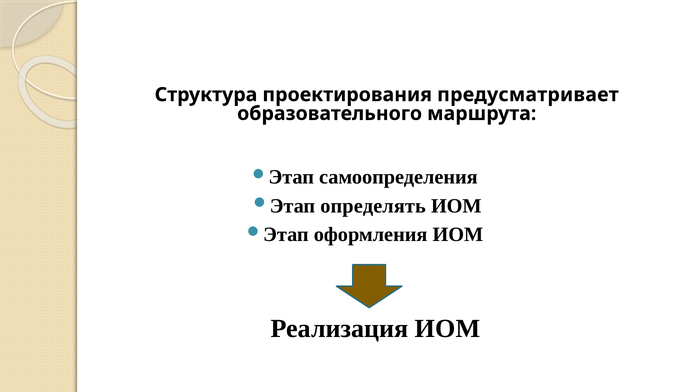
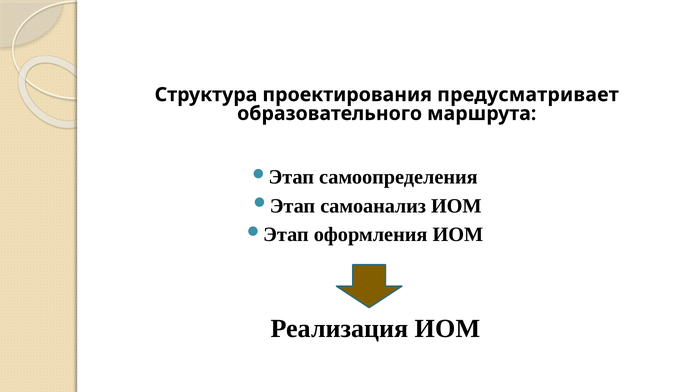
определять: определять -> самоанализ (373, 206)
